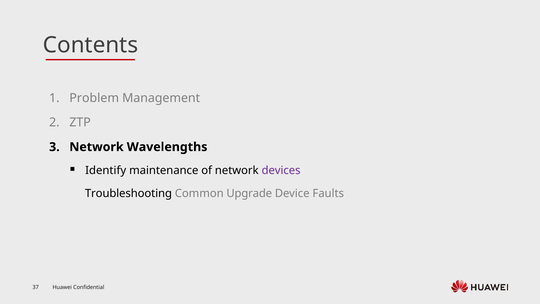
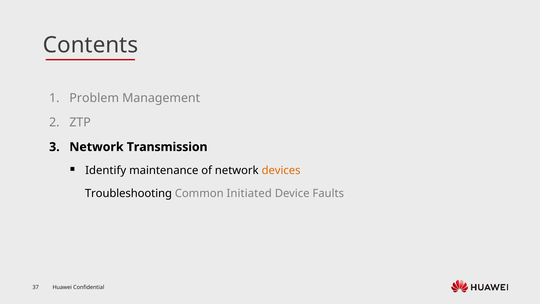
Wavelengths: Wavelengths -> Transmission (167, 147)
devices colour: purple -> orange (281, 170)
Upgrade: Upgrade -> Initiated (249, 193)
